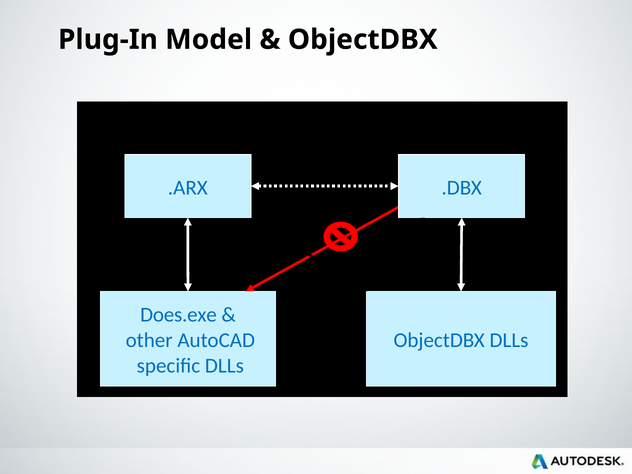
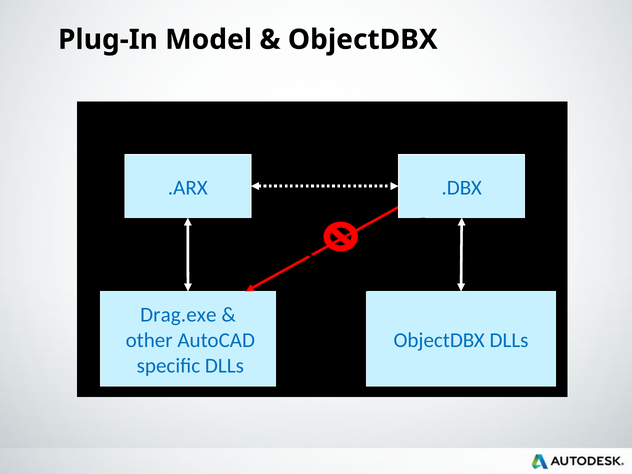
Does.exe: Does.exe -> Drag.exe (178, 315)
